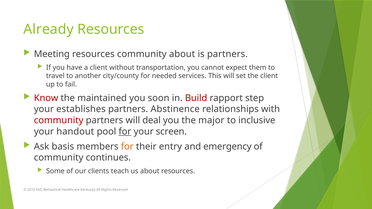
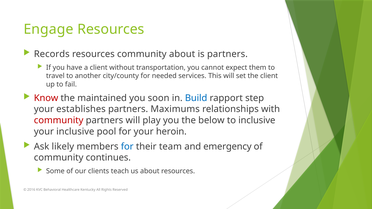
Already: Already -> Engage (49, 29)
Meeting: Meeting -> Records (52, 54)
Build colour: red -> blue (196, 98)
Abstinence: Abstinence -> Maximums (175, 109)
deal: deal -> play (152, 120)
major: major -> below (211, 120)
your handout: handout -> inclusive (75, 132)
for underline: present -> none (125, 132)
screen: screen -> heroin (171, 132)
basis: basis -> likely (63, 147)
for colour: orange -> blue (127, 147)
entry: entry -> team (170, 147)
